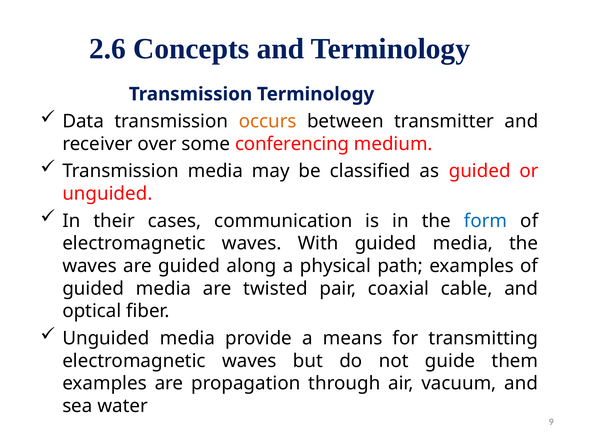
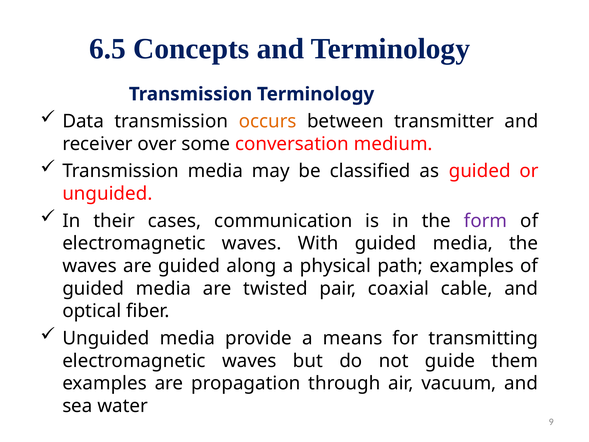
2.6: 2.6 -> 6.5 (108, 49)
conferencing: conferencing -> conversation (292, 144)
form colour: blue -> purple (486, 221)
